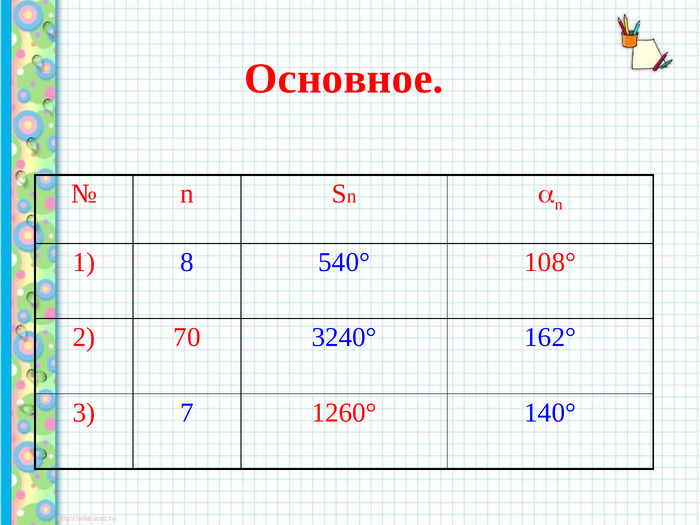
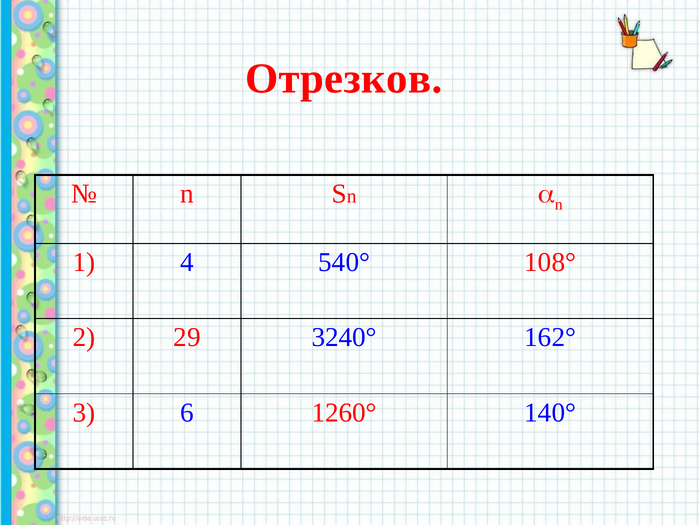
Основное: Основное -> Отрезков (344, 79)
8: 8 -> 4 (187, 262)
70: 70 -> 29 (187, 337)
7: 7 -> 6 (187, 413)
